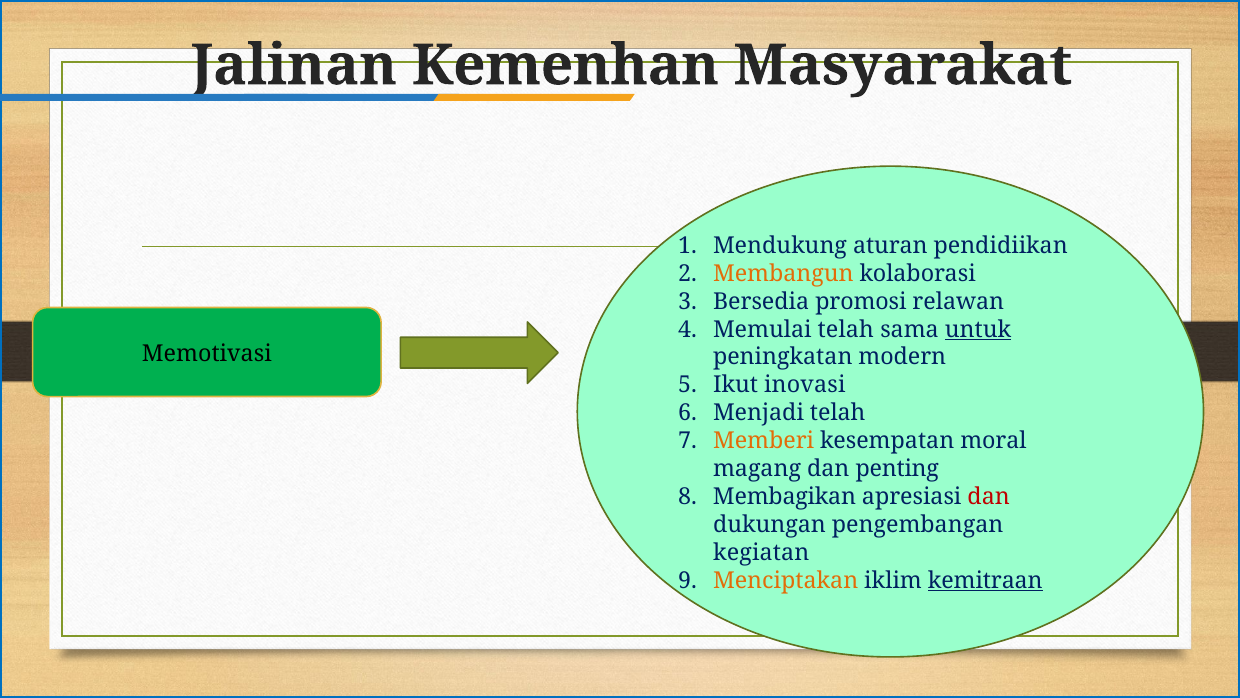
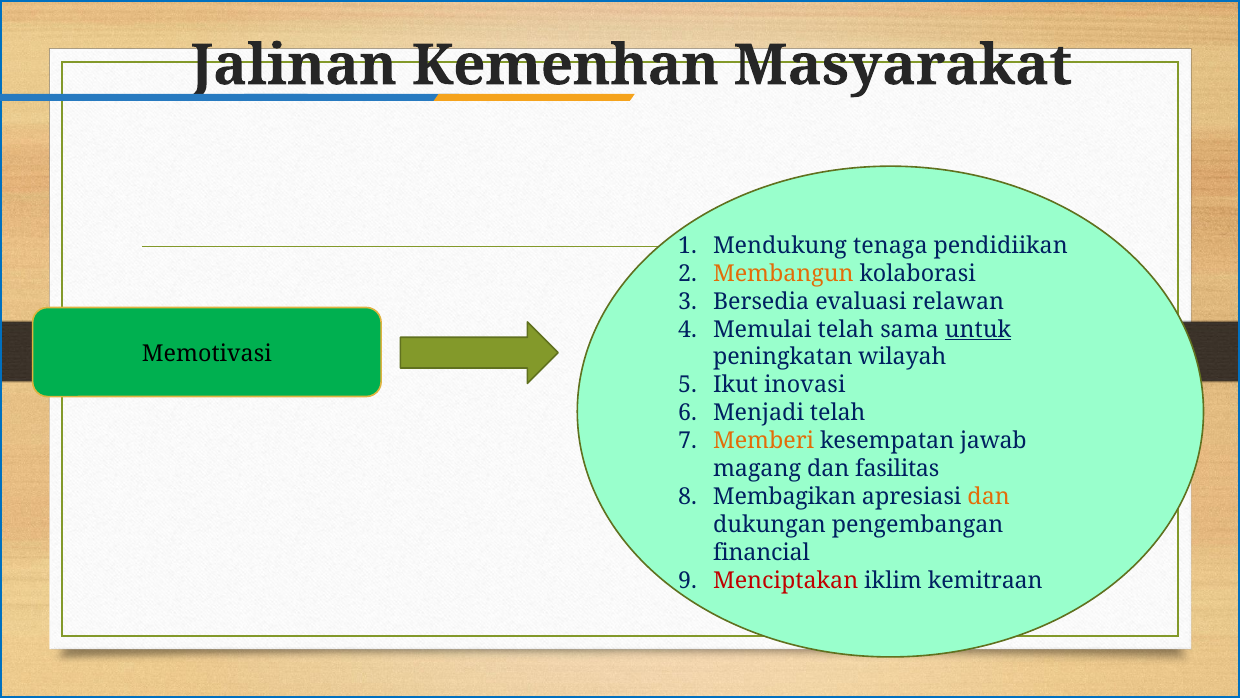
aturan: aturan -> tenaga (890, 245)
promosi: promosi -> evaluasi (861, 301)
modern: modern -> wilayah (902, 357)
moral: moral -> jawab (994, 441)
penting: penting -> fasilitas (897, 469)
dan colour: red -> orange (989, 497)
kegiatan: kegiatan -> financial (761, 552)
Menciptakan colour: orange -> red (786, 580)
kemitraan underline: present -> none (985, 580)
